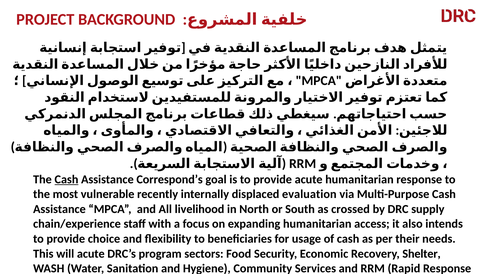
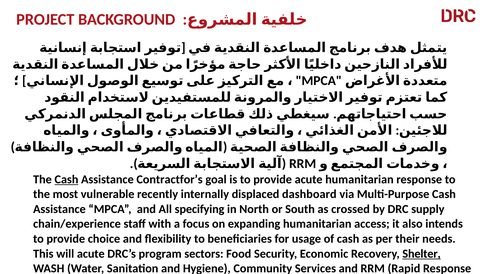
Correspond’s: Correspond’s -> Contractfor’s (170, 179)
evaluation: evaluation -> dashboard (309, 194)
livelihood: livelihood -> specifying (200, 209)
Shelter underline: none -> present (422, 254)
